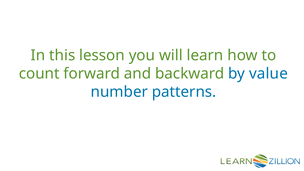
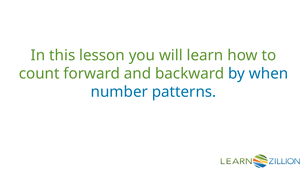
value: value -> when (269, 74)
